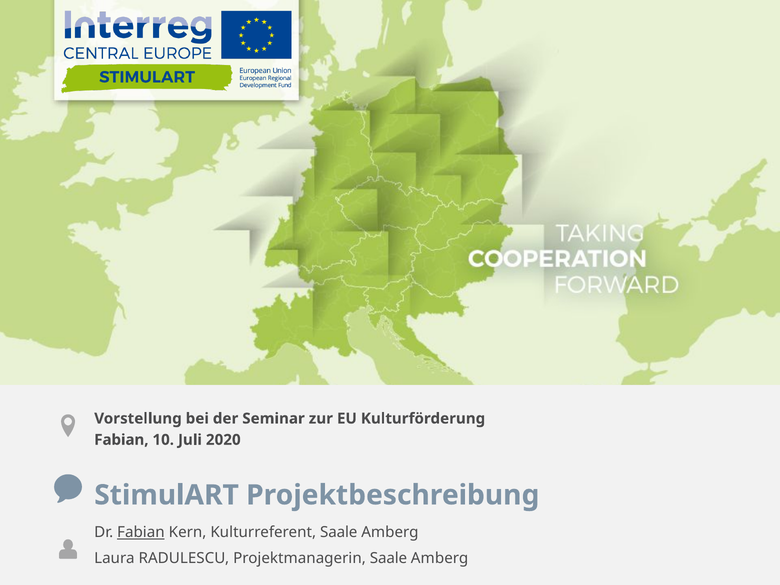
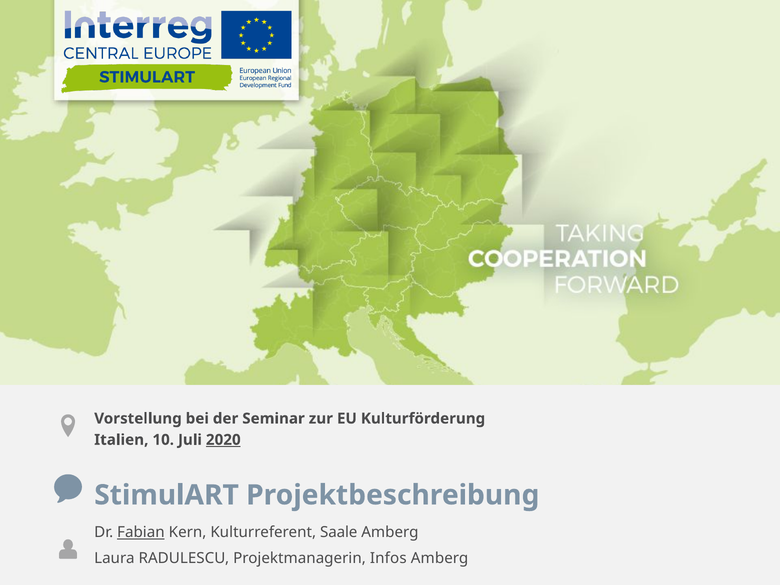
Fabian: Fabian -> Italien (121, 440)
2020 underline: none -> present (223, 440)
Projektmanagerin Saale: Saale -> Infos (388, 558)
